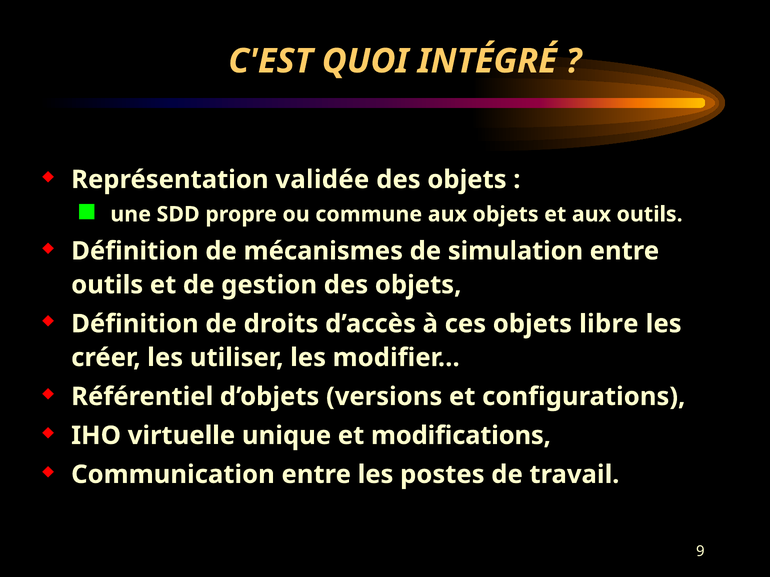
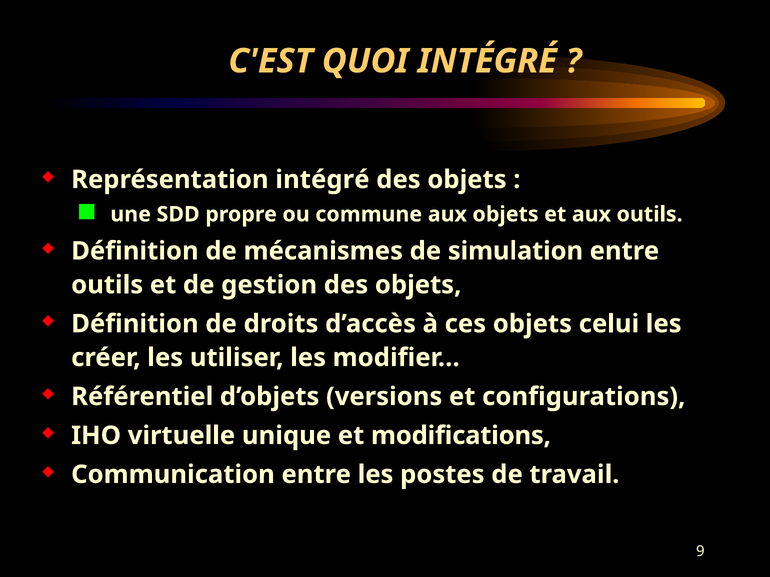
Représentation validée: validée -> intégré (322, 180)
libre: libre -> celui (609, 324)
